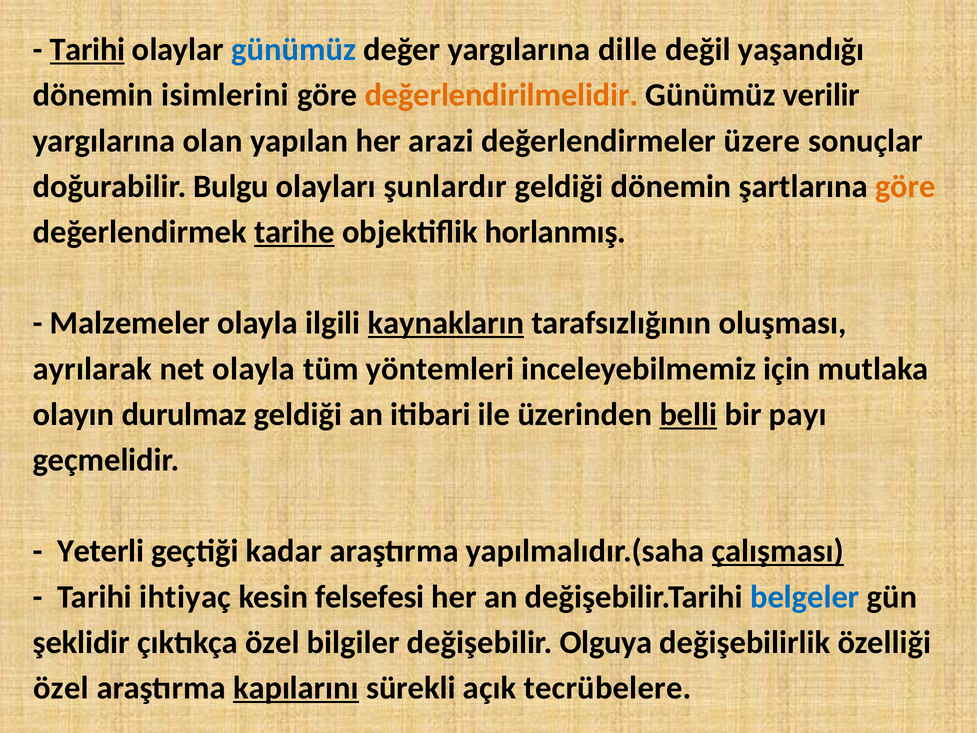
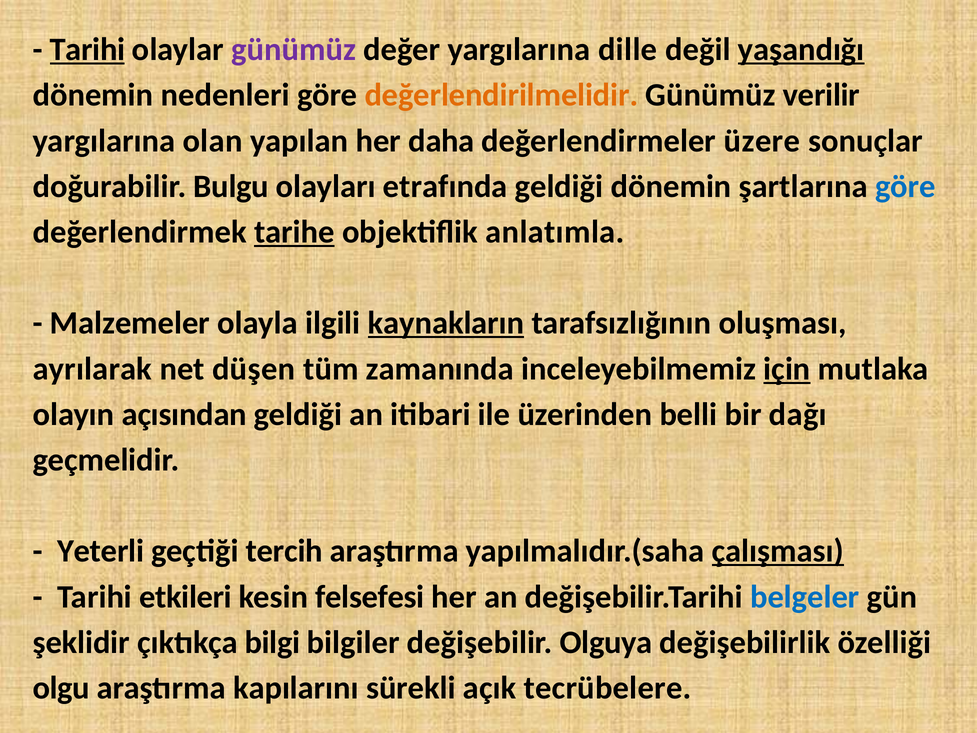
günümüz colour: blue -> purple (294, 50)
yaşandığı underline: none -> present (801, 50)
isimlerini: isimlerini -> nedenleri (225, 95)
arazi: arazi -> daha (441, 141)
şunlardır: şunlardır -> etrafında (445, 186)
göre colour: orange -> blue (905, 186)
horlanmış: horlanmış -> anlatımla (555, 232)
net olayla: olayla -> düşen (254, 369)
yöntemleri: yöntemleri -> zamanında (440, 369)
için underline: none -> present (787, 369)
durulmaz: durulmaz -> açısından (184, 414)
belli underline: present -> none (688, 414)
payı: payı -> dağı (798, 414)
kadar: kadar -> tercih (284, 551)
ihtiyaç: ihtiyaç -> etkileri (186, 597)
çıktıkça özel: özel -> bilgi (272, 642)
özel: özel -> olgu (61, 688)
kapılarını underline: present -> none (296, 688)
